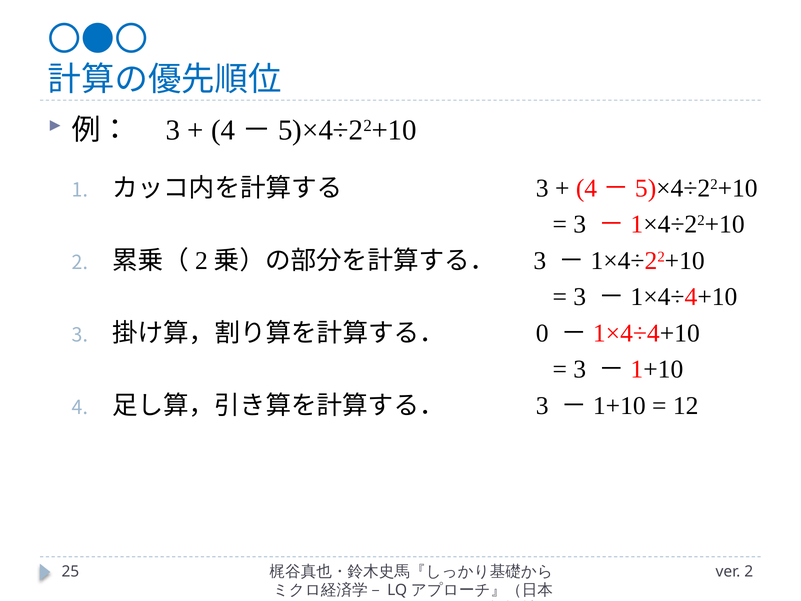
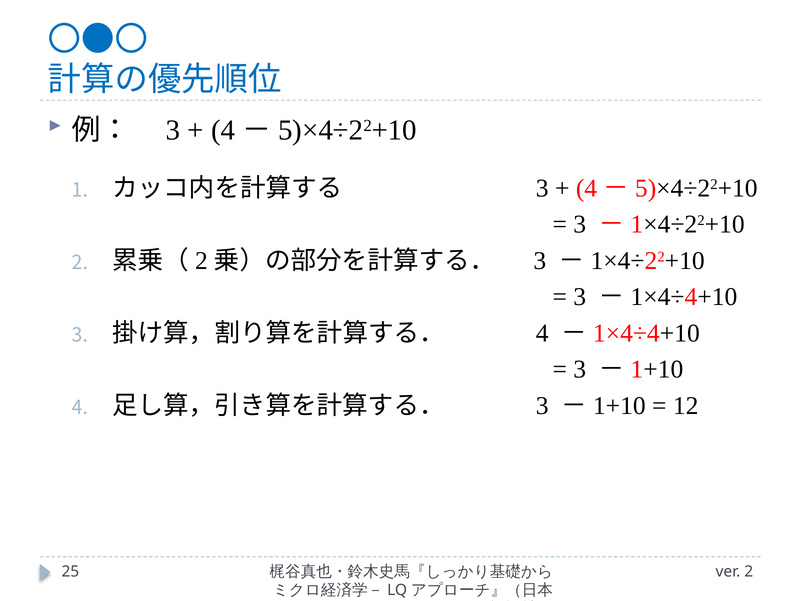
0: 0 -> 4 (542, 333)
